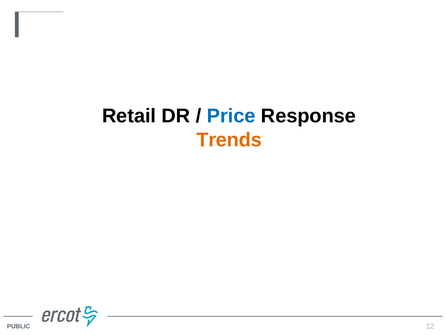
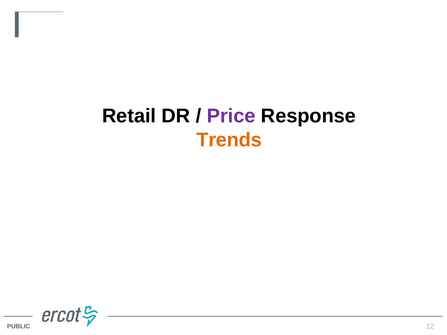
Price colour: blue -> purple (231, 116)
